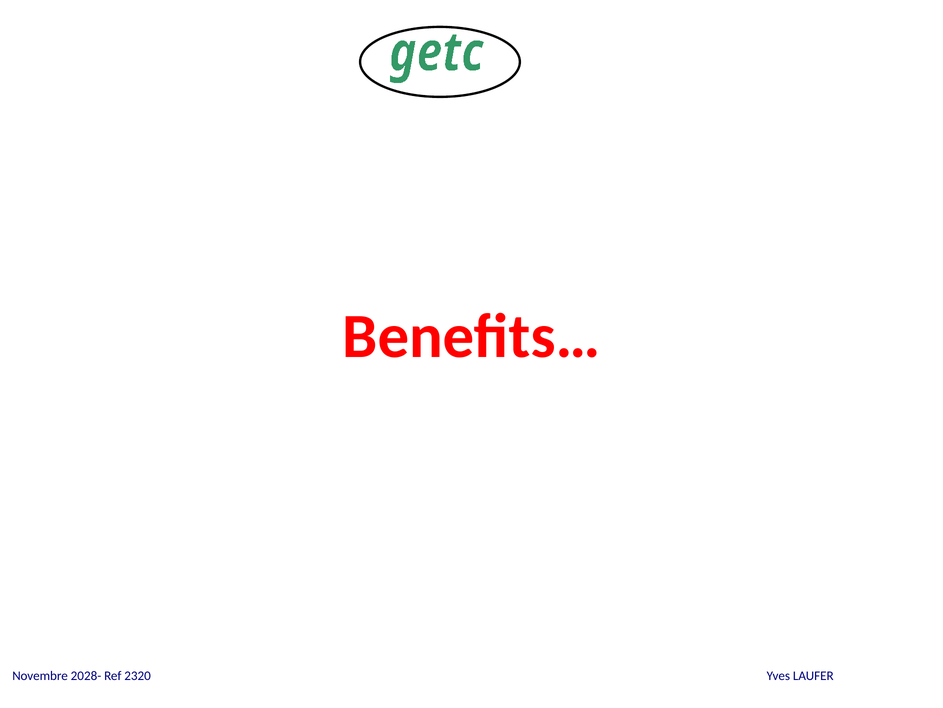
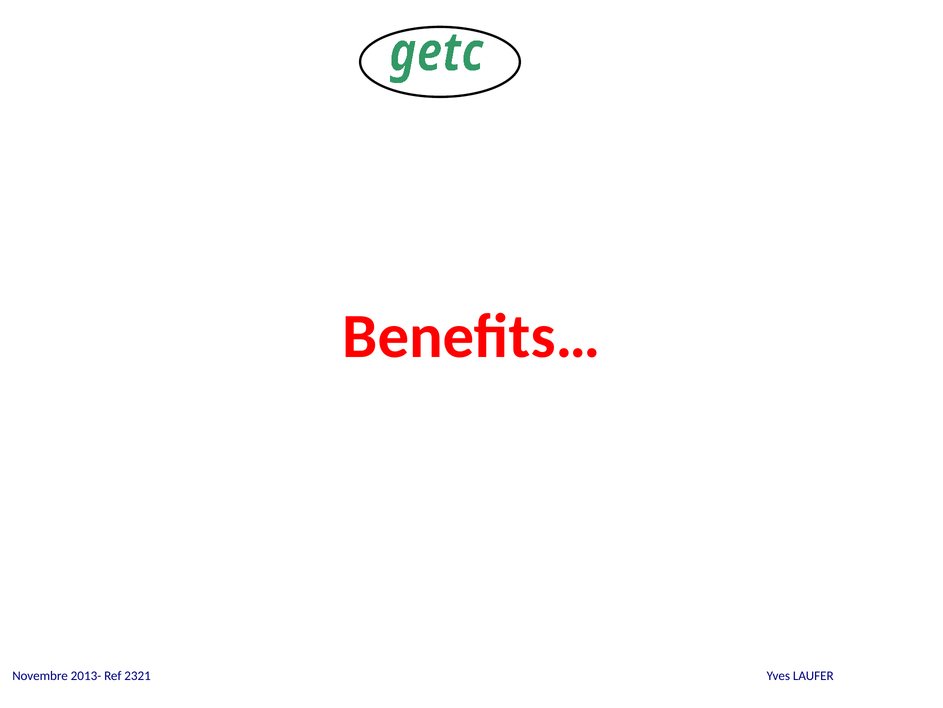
2028-: 2028- -> 2013- (86, 675)
2320: 2320 -> 2321 (138, 675)
